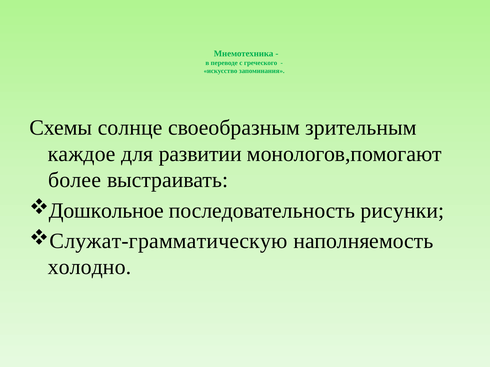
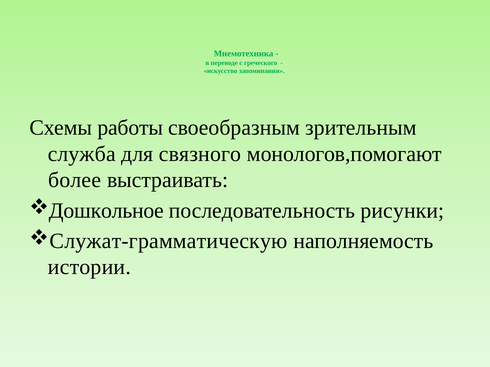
солнце: солнце -> работы (130, 128)
каждое: каждое -> служба (82, 154)
развитии: развитии -> связного (200, 154)
холодно: холодно -> истории (89, 267)
